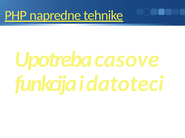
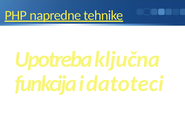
casove: casove -> ključna (127, 60)
